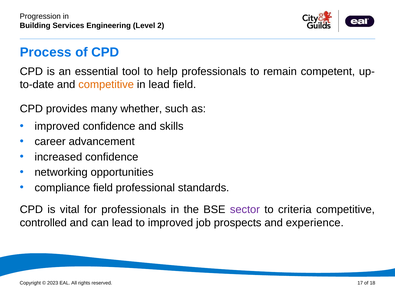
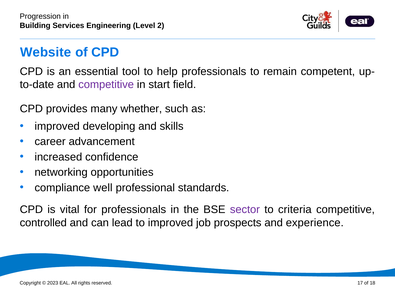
Process: Process -> Website (46, 52)
competitive colour: orange -> purple (106, 85)
in lead: lead -> start (159, 85)
improved confidence: confidence -> developing (109, 126)
compliance field: field -> well (103, 188)
